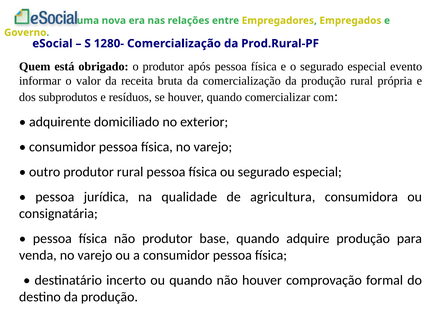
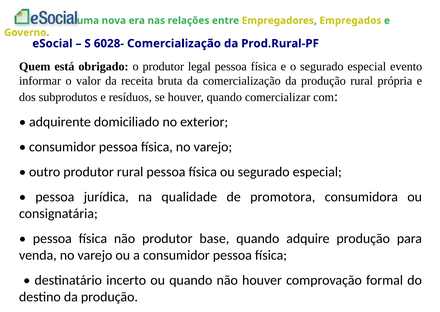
1280-: 1280- -> 6028- (109, 44)
após: após -> legal (199, 67)
agricultura: agricultura -> promotora (283, 197)
